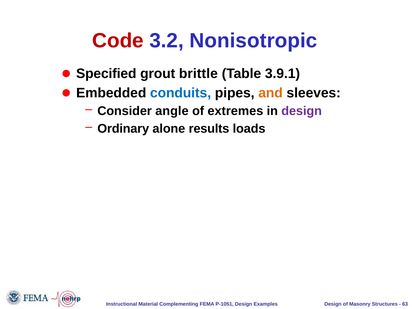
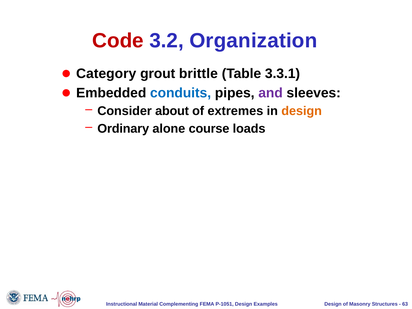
Nonisotropic: Nonisotropic -> Organization (253, 41)
Specified: Specified -> Category (106, 74)
3.9.1: 3.9.1 -> 3.3.1 (283, 74)
and colour: orange -> purple (271, 93)
angle: angle -> about (172, 111)
design colour: purple -> orange (302, 111)
results: results -> course (209, 129)
